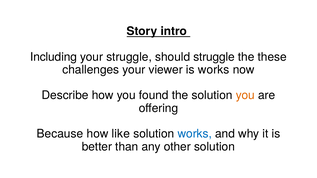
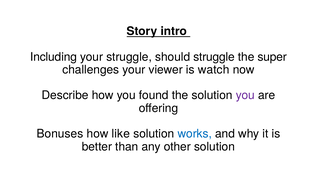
these: these -> super (272, 57)
is works: works -> watch (214, 70)
you colour: orange -> purple (245, 95)
Because: Because -> Bonuses (60, 134)
